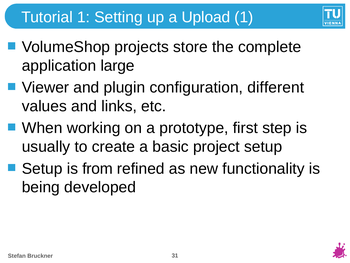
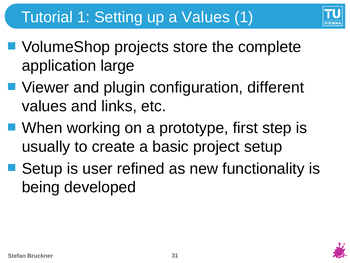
a Upload: Upload -> Values (206, 17)
from: from -> user (98, 168)
